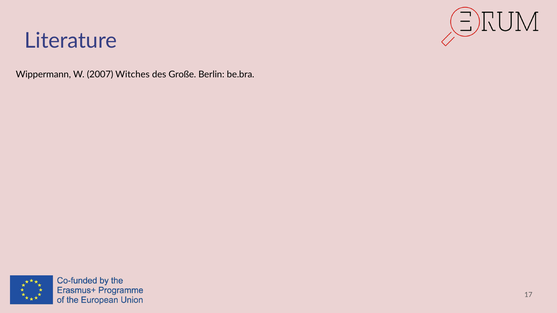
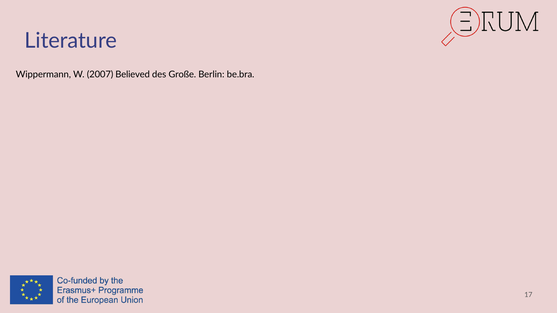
Witches: Witches -> Believed (133, 75)
